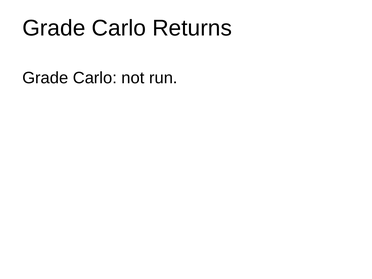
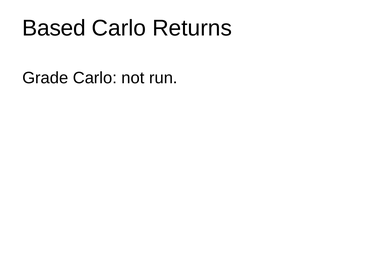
Grade: Grade -> Based (54, 28)
